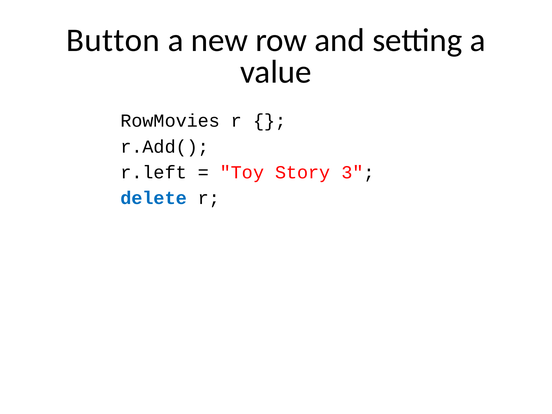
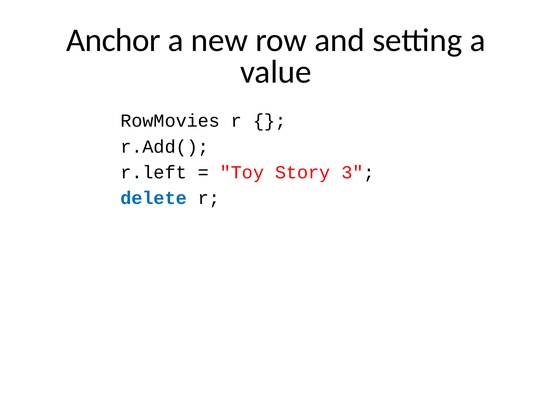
Button: Button -> Anchor (113, 40)
